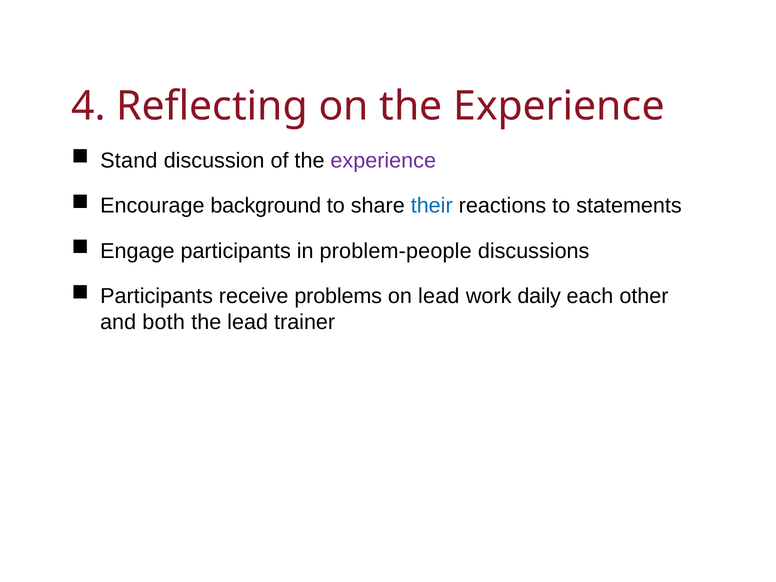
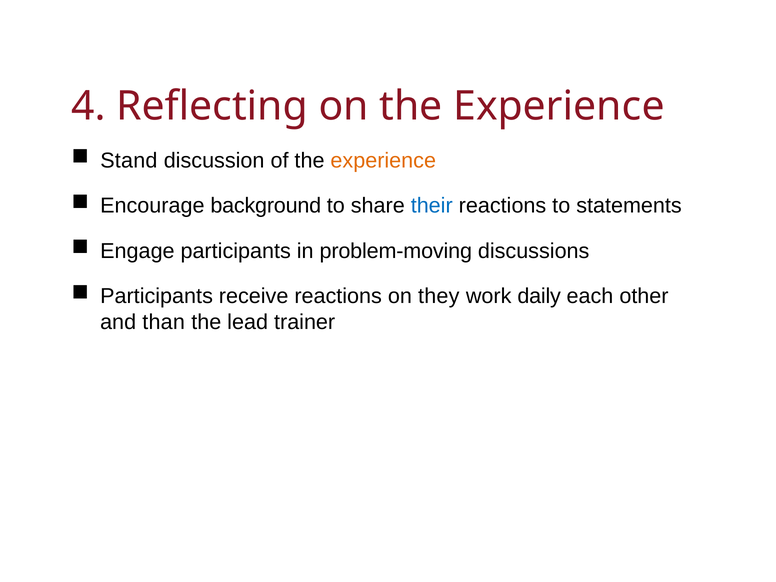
experience colour: purple -> orange (383, 161)
problem-people: problem-people -> problem-moving (396, 251)
receive problems: problems -> reactions (338, 296)
on lead: lead -> they (439, 296)
both: both -> than (164, 322)
